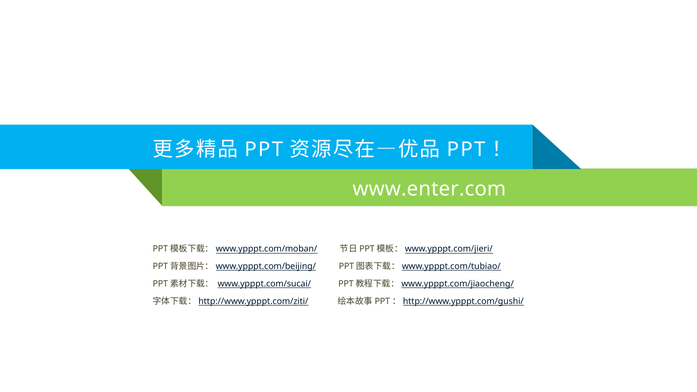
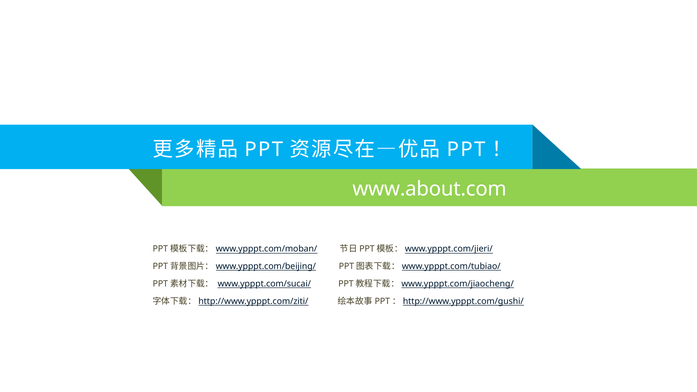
www.enter.com: www.enter.com -> www.about.com (429, 189)
